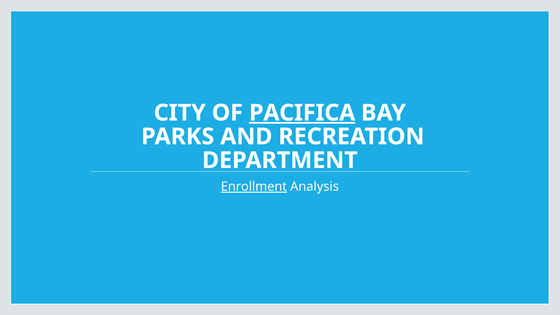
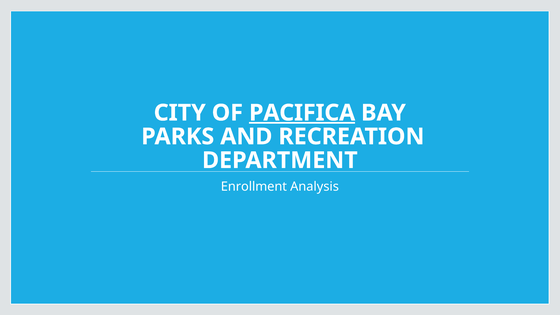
Enrollment underline: present -> none (254, 187)
